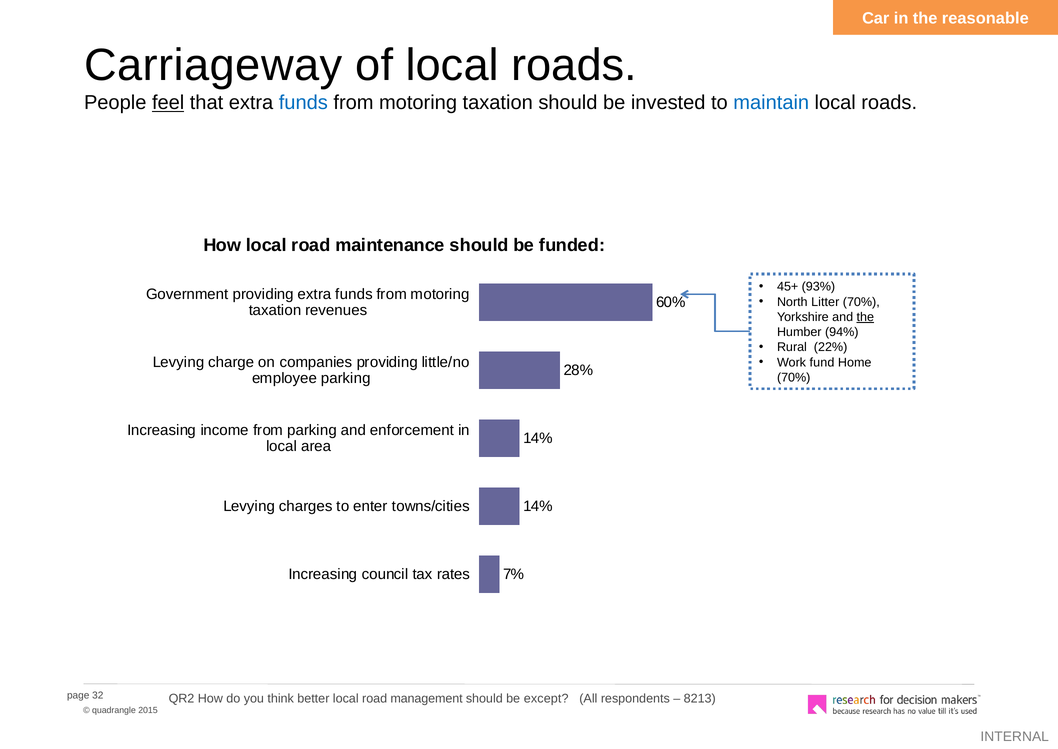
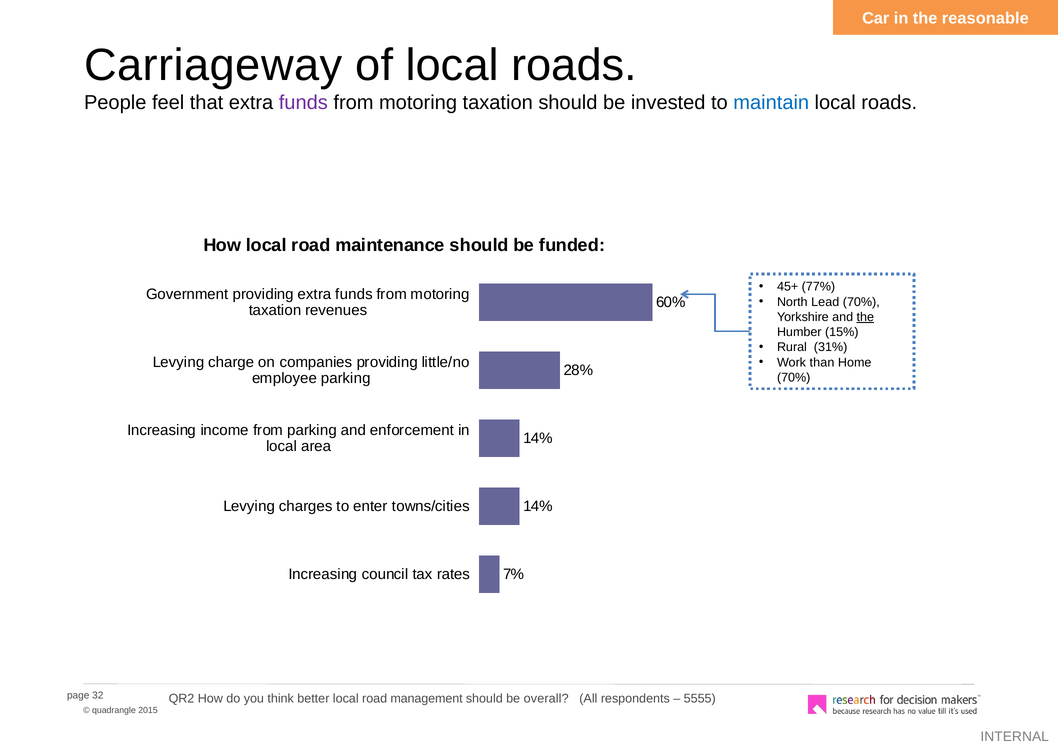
feel underline: present -> none (168, 103)
funds colour: blue -> purple (303, 103)
93%: 93% -> 77% (818, 287)
Litter: Litter -> Lead (825, 302)
94%: 94% -> 15% (842, 332)
22%: 22% -> 31% (831, 347)
fund: fund -> than (822, 362)
except: except -> overall (546, 698)
8213: 8213 -> 5555 (700, 698)
